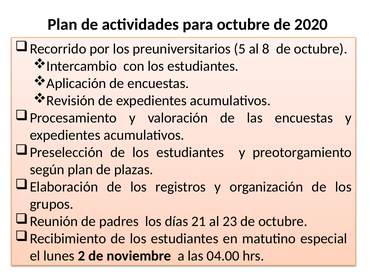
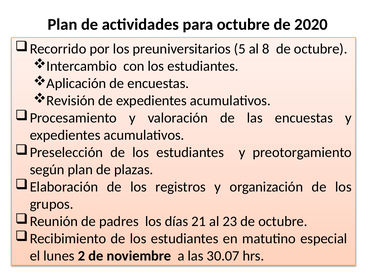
04.00: 04.00 -> 30.07 (223, 256)
